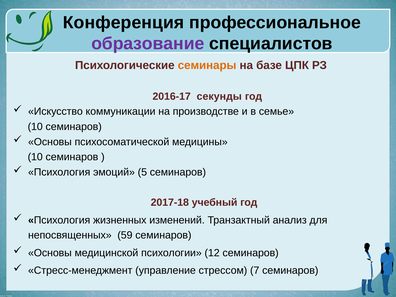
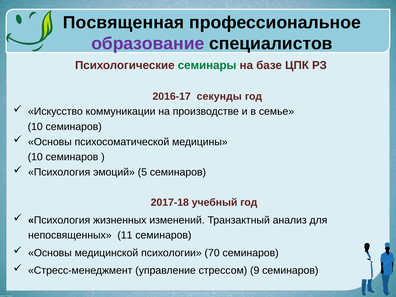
Конференция: Конференция -> Посвященная (124, 23)
семинары colour: orange -> green (207, 65)
59: 59 -> 11 (125, 235)
12: 12 -> 70 (212, 253)
7: 7 -> 9 (255, 271)
